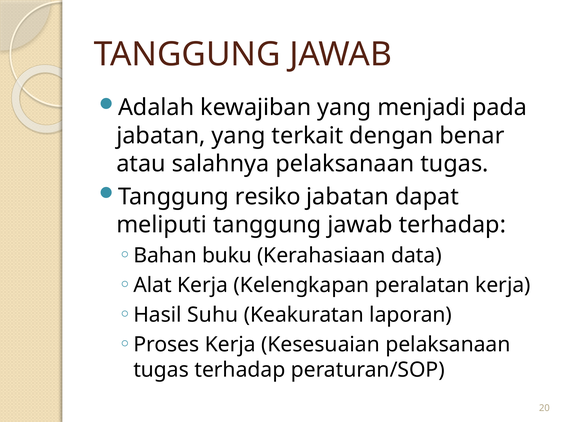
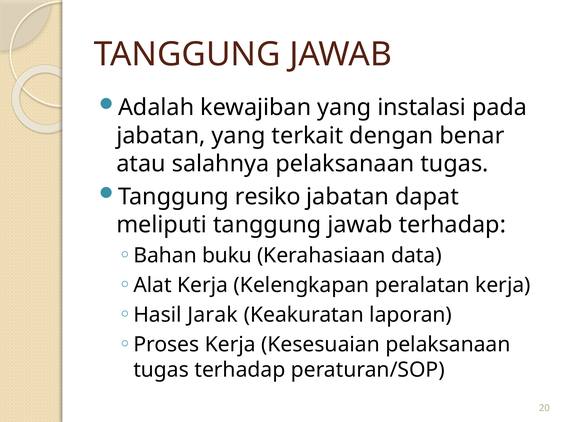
menjadi: menjadi -> instalasi (422, 108)
Suhu: Suhu -> Jarak (213, 315)
